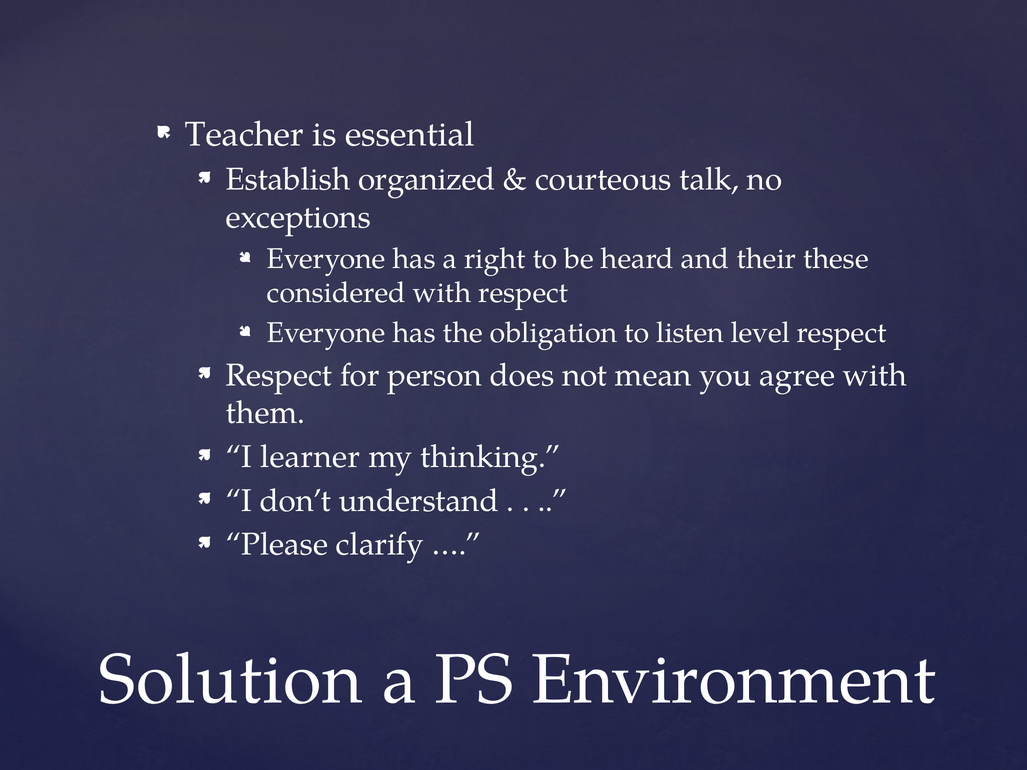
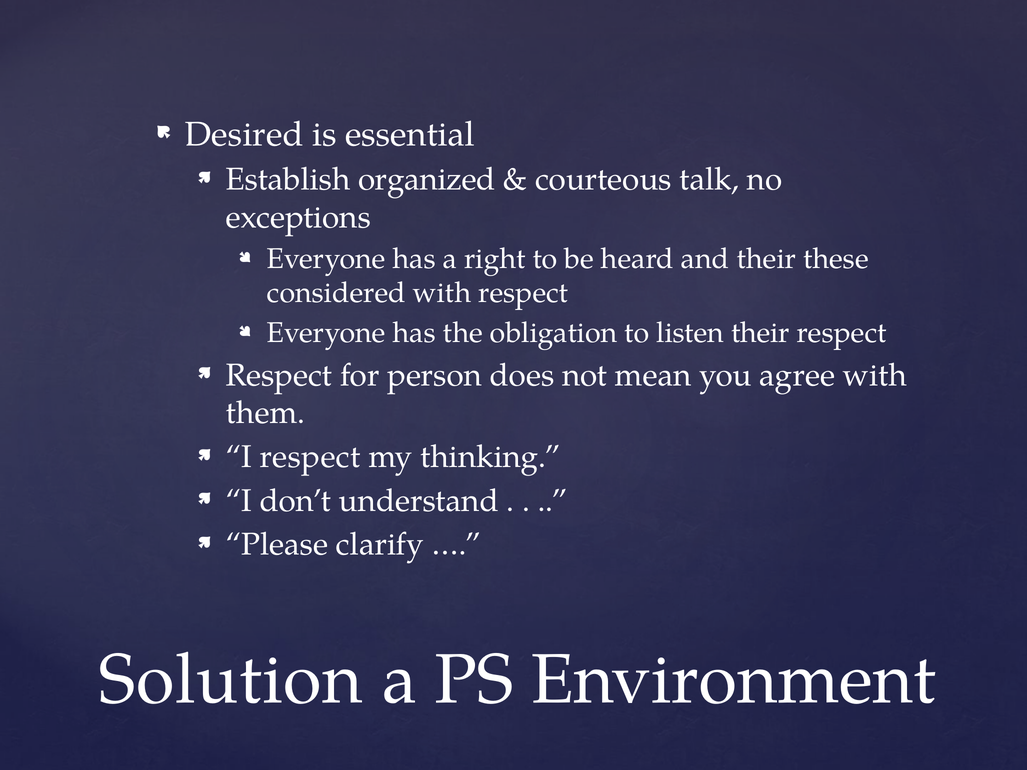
Teacher: Teacher -> Desired (244, 134)
listen level: level -> their (760, 333)
I learner: learner -> respect (310, 457)
